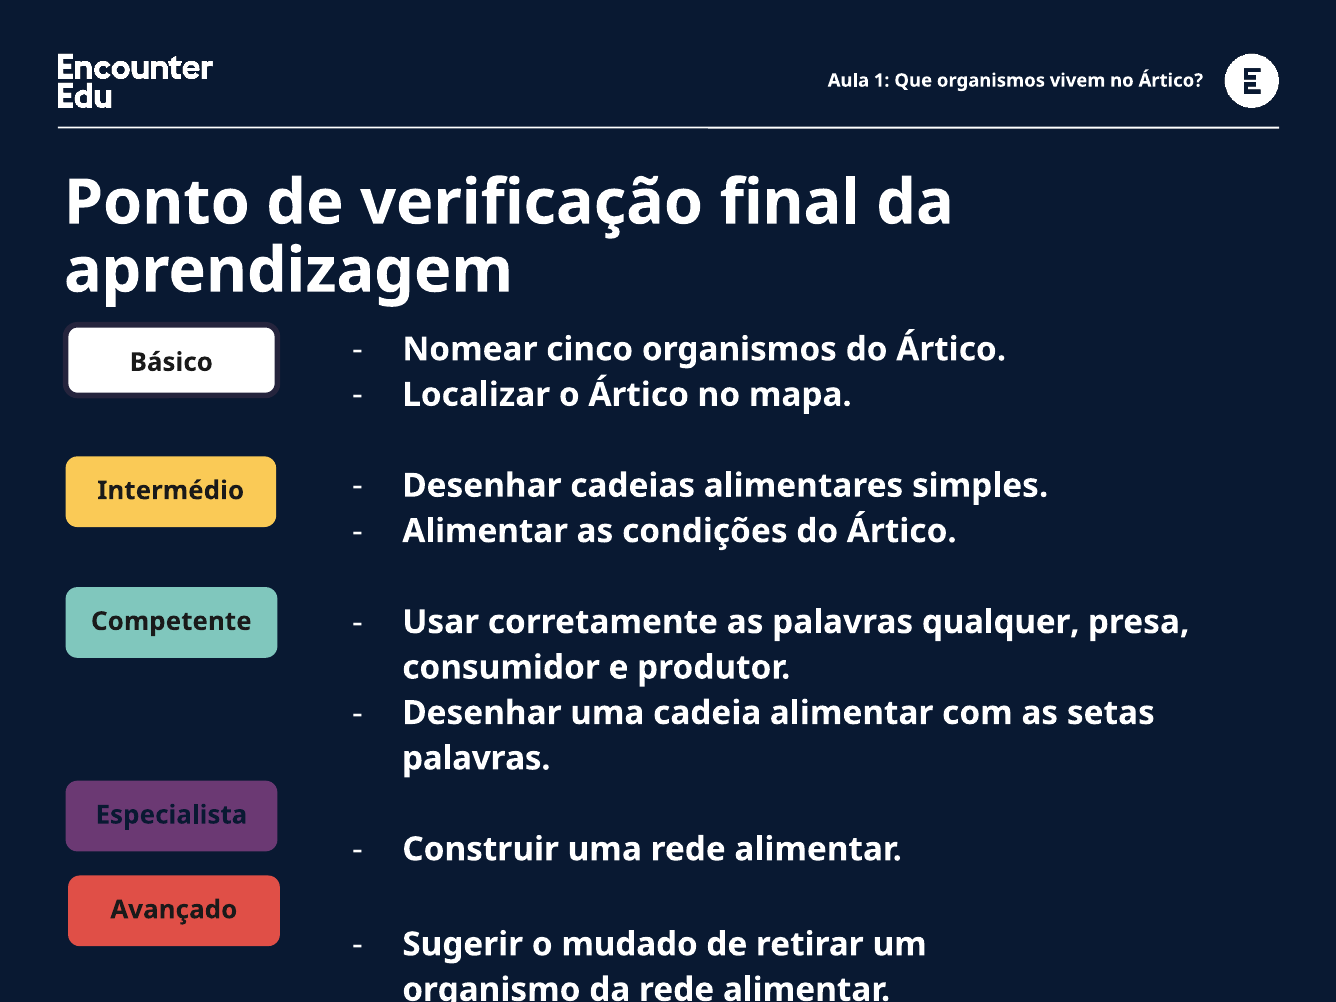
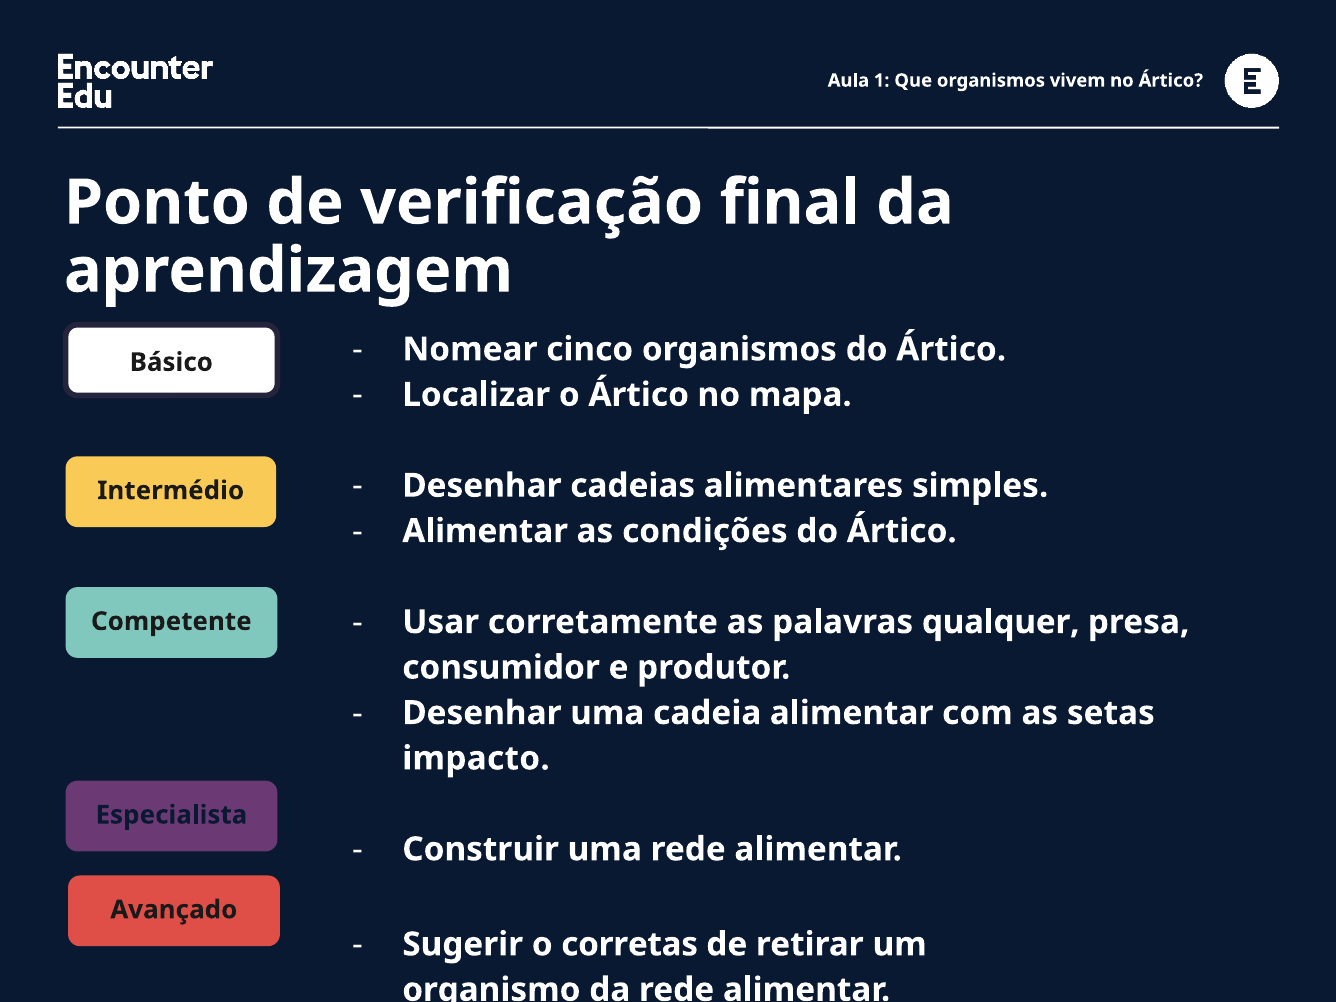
palavras: palavras -> impacto (476, 758)
mudado: mudado -> corretas (630, 944)
